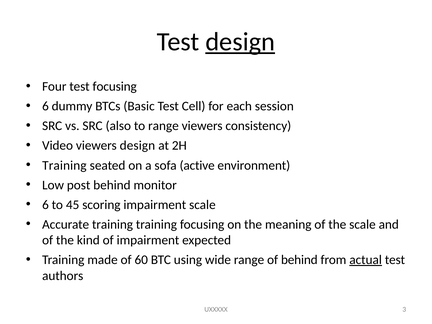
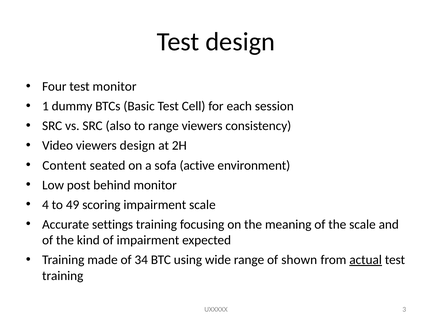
design underline: present -> none (240, 42)
test focusing: focusing -> monitor (115, 87)
6: 6 -> 1 (45, 106)
Training: Training -> Content (64, 165)
6: 6 -> 4 (45, 205)
45: 45 -> 49 (73, 205)
Accurate training: training -> settings (113, 224)
60: 60 -> 34 (141, 260)
of behind: behind -> shown (299, 260)
authors: authors -> training (63, 276)
